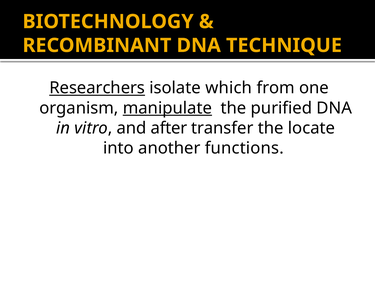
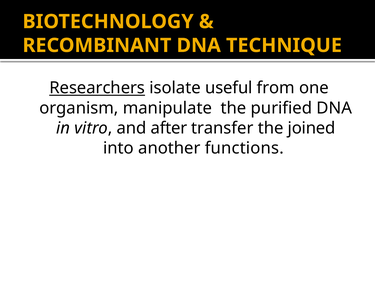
which: which -> useful (229, 88)
manipulate underline: present -> none (167, 108)
locate: locate -> joined (312, 128)
